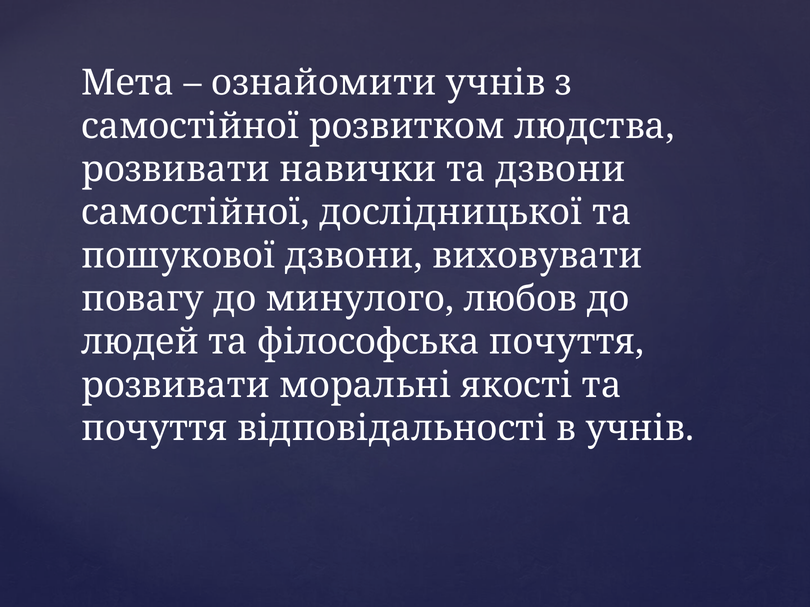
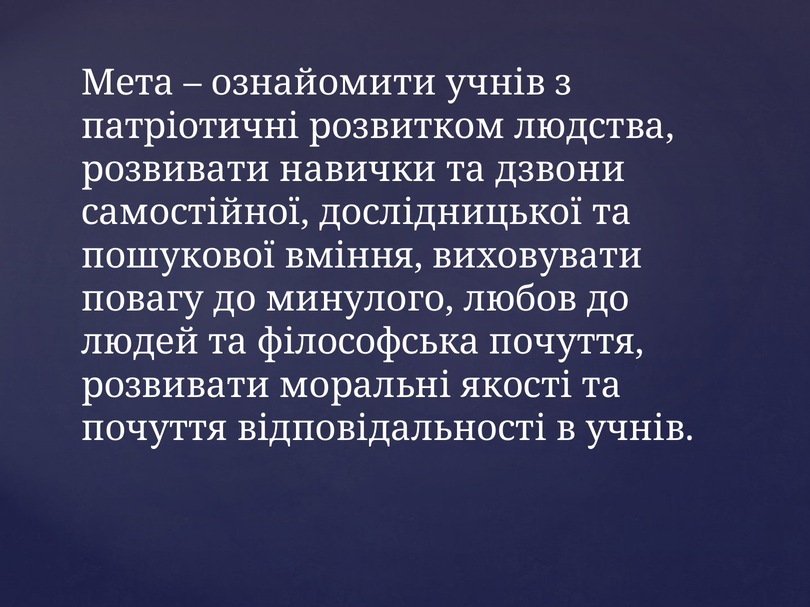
самостійної: самостійної -> патріотичні (190, 126)
пошукової дзвони: дзвони -> вміння (354, 256)
